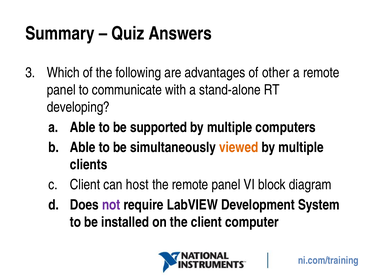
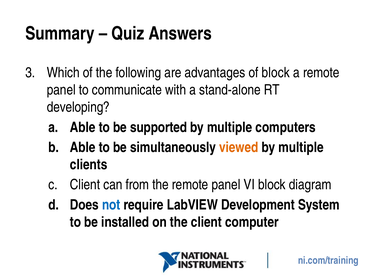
of other: other -> block (276, 73)
host: host -> from (137, 185)
not colour: purple -> blue (111, 205)
